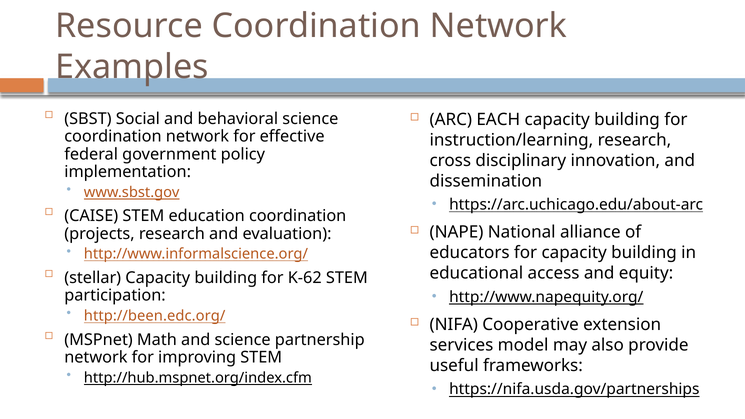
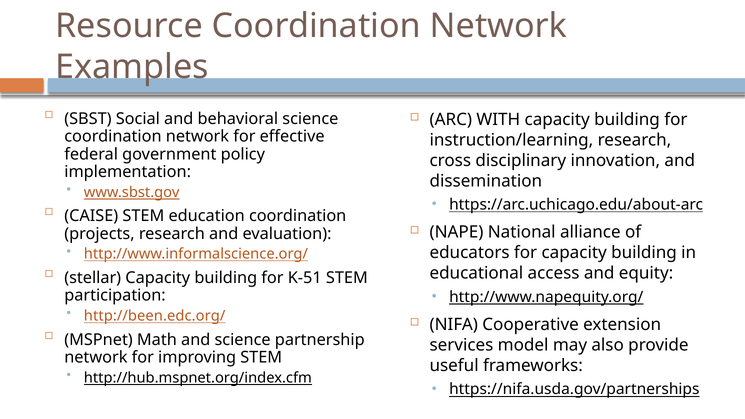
EACH: EACH -> WITH (498, 120)
K-62: K-62 -> K-51 (305, 278)
